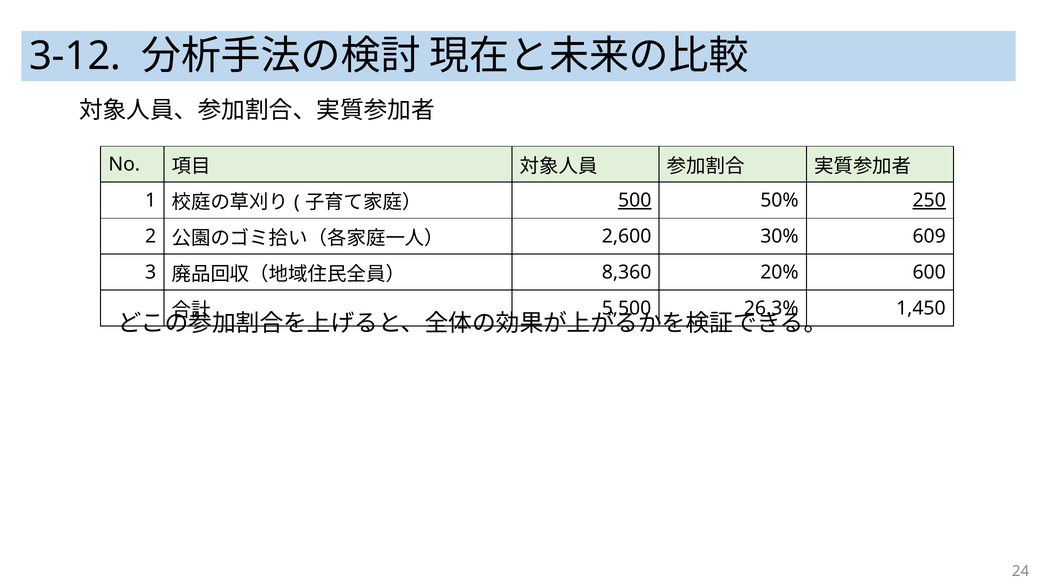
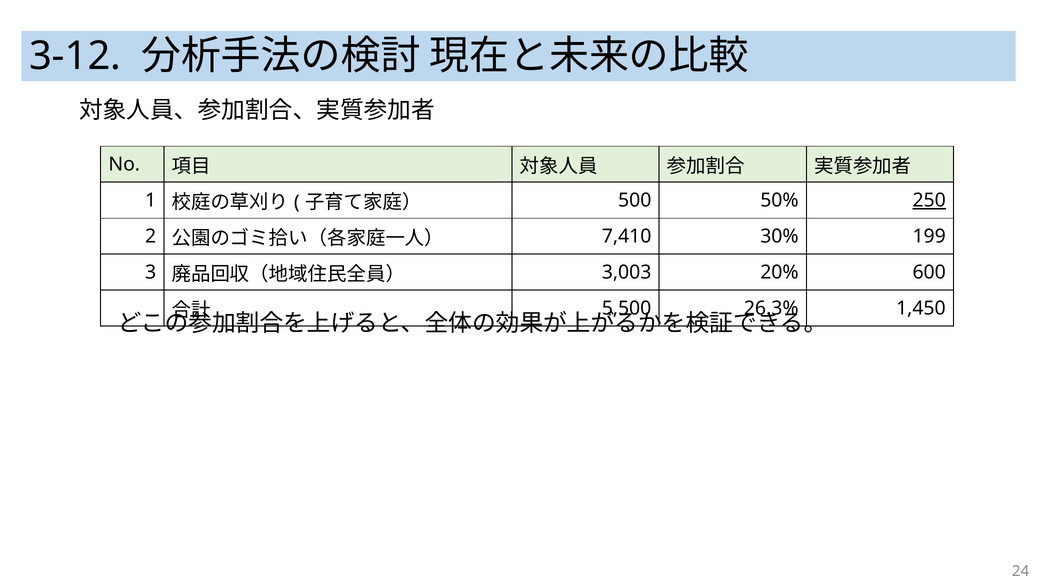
500 underline: present -> none (635, 200)
2,600: 2,600 -> 7,410 (627, 237)
609: 609 -> 199 (929, 237)
8,360: 8,360 -> 3,003 (627, 272)
